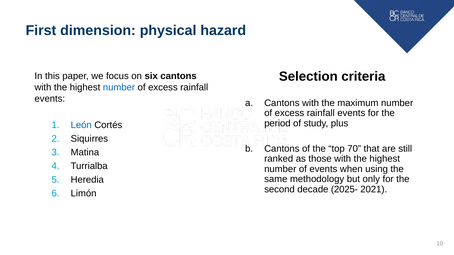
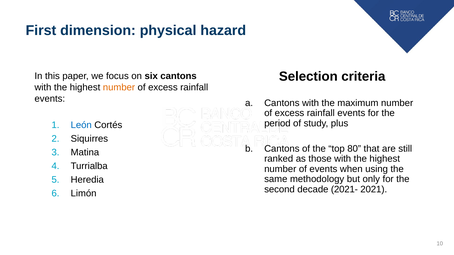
number colour: blue -> orange (119, 87)
70: 70 -> 80 (354, 149)
2025-: 2025- -> 2021- (344, 190)
